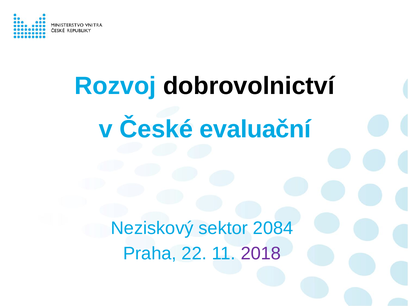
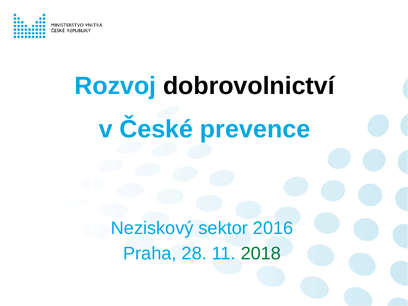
evaluační: evaluační -> prevence (255, 129)
2084: 2084 -> 2016 (273, 228)
22: 22 -> 28 (194, 254)
2018 colour: purple -> green (261, 254)
